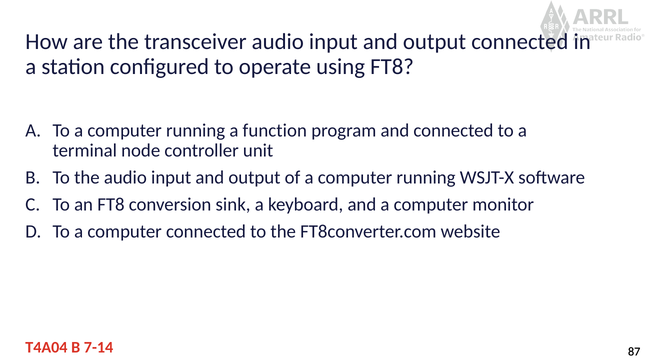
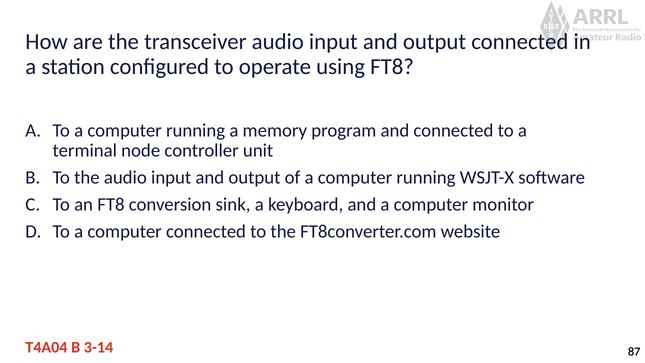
function: function -> memory (275, 130)
7-14: 7-14 -> 3-14 (99, 347)
